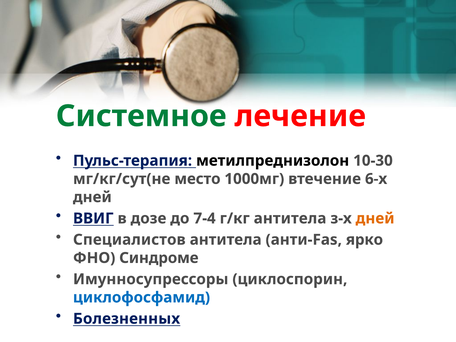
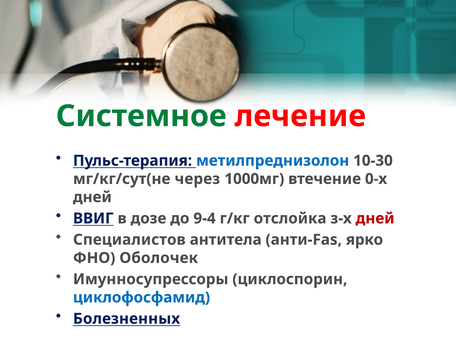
метилпреднизолон colour: black -> blue (273, 161)
место: место -> через (197, 179)
6-х: 6-х -> 0-х (376, 179)
7-4: 7-4 -> 9-4 (205, 218)
г/кг антитела: антитела -> отслойка (290, 218)
дней colour: orange -> red (375, 218)
Синдроме: Синдроме -> Оболочек (159, 258)
